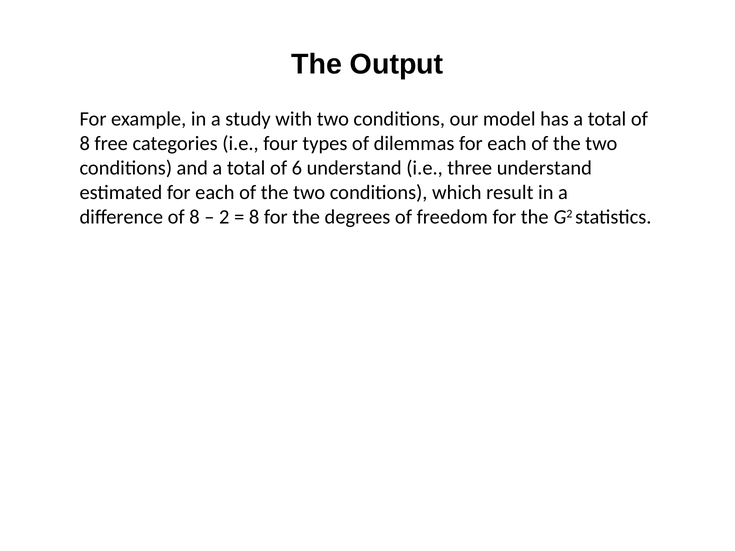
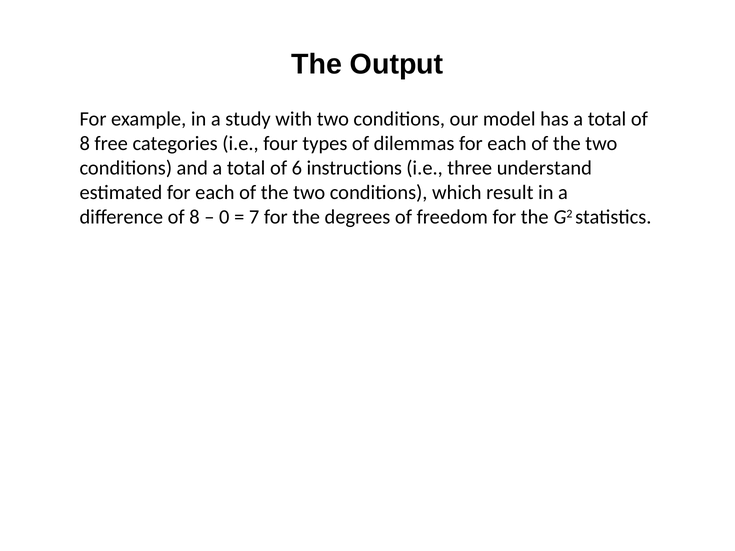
6 understand: understand -> instructions (354, 168)
2: 2 -> 0 (224, 217)
8: 8 -> 7 (254, 217)
